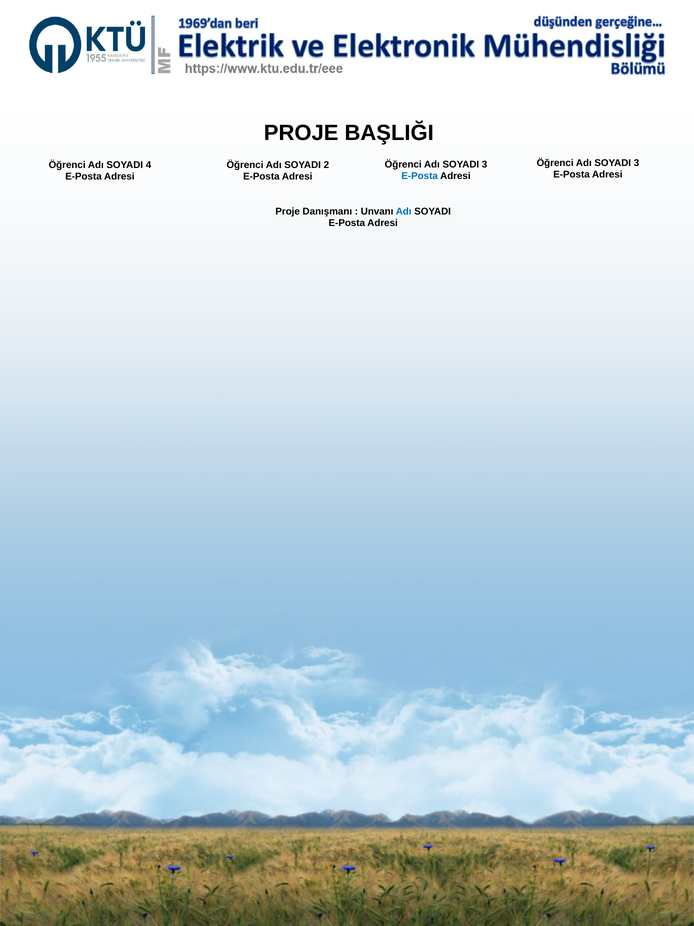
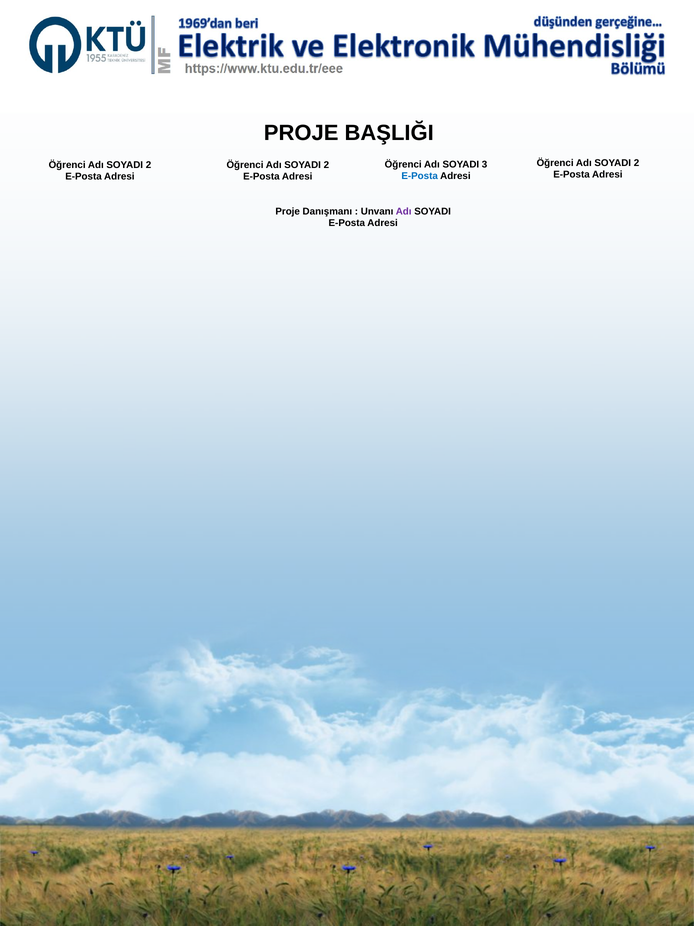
3: 3 -> 2 (637, 163)
4: 4 -> 2 (148, 165)
Adı colour: blue -> purple (404, 211)
